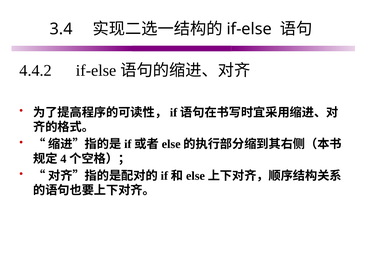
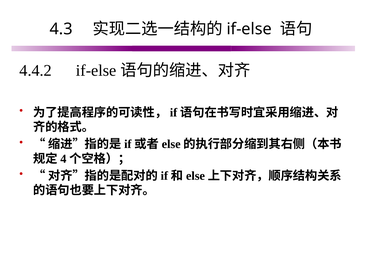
3.4: 3.4 -> 4.3 (61, 29)
